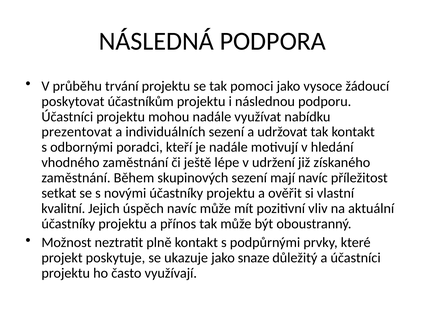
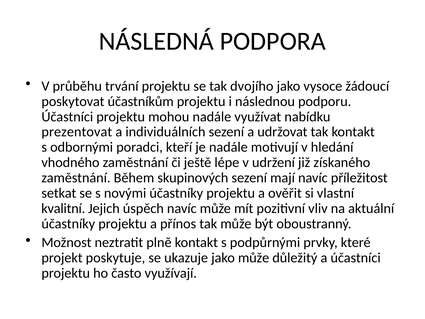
pomoci: pomoci -> dvojího (252, 86)
jako snaze: snaze -> může (254, 258)
